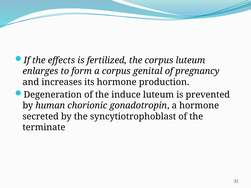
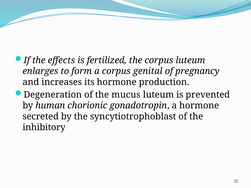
induce: induce -> mucus (126, 95)
terminate: terminate -> inhibitory (44, 127)
